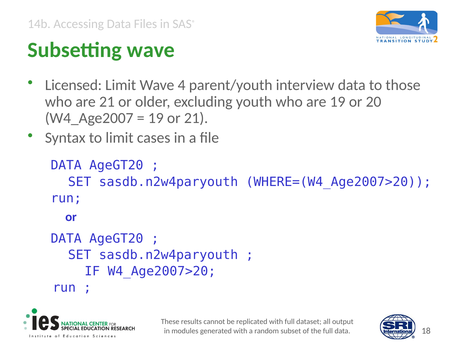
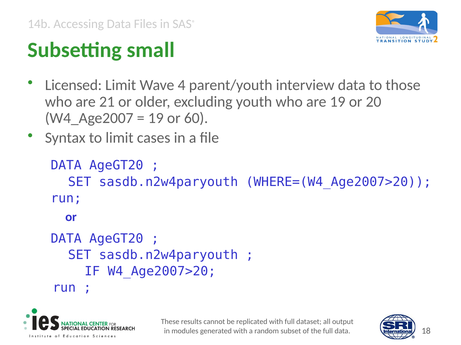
Subsetting wave: wave -> small (151, 50)
or 21: 21 -> 60 (196, 119)
